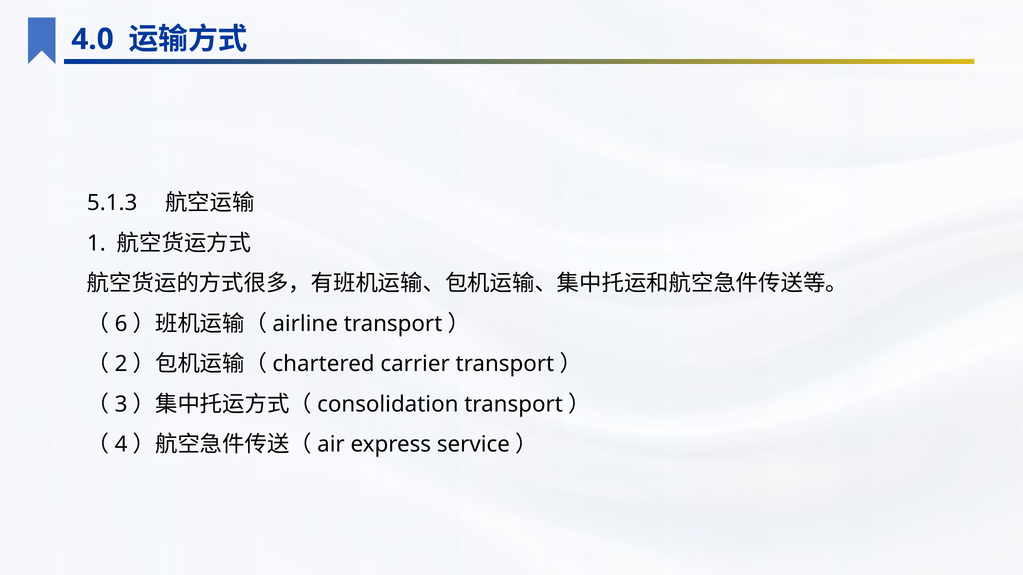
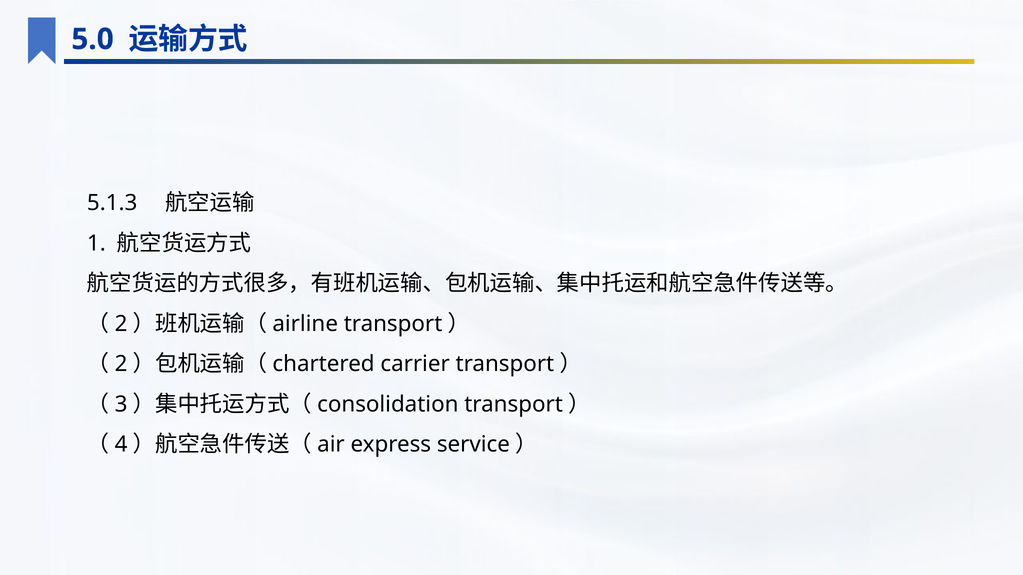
4.0: 4.0 -> 5.0 (93, 39)
6: 6 -> 2 (121, 324)
